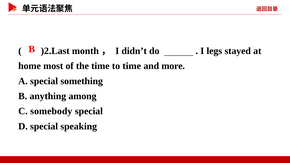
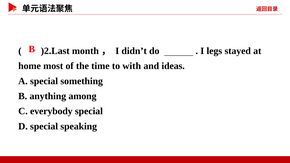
to time: time -> with (132, 66)
more: more -> ideas (173, 66)
somebody: somebody -> everybody (51, 111)
